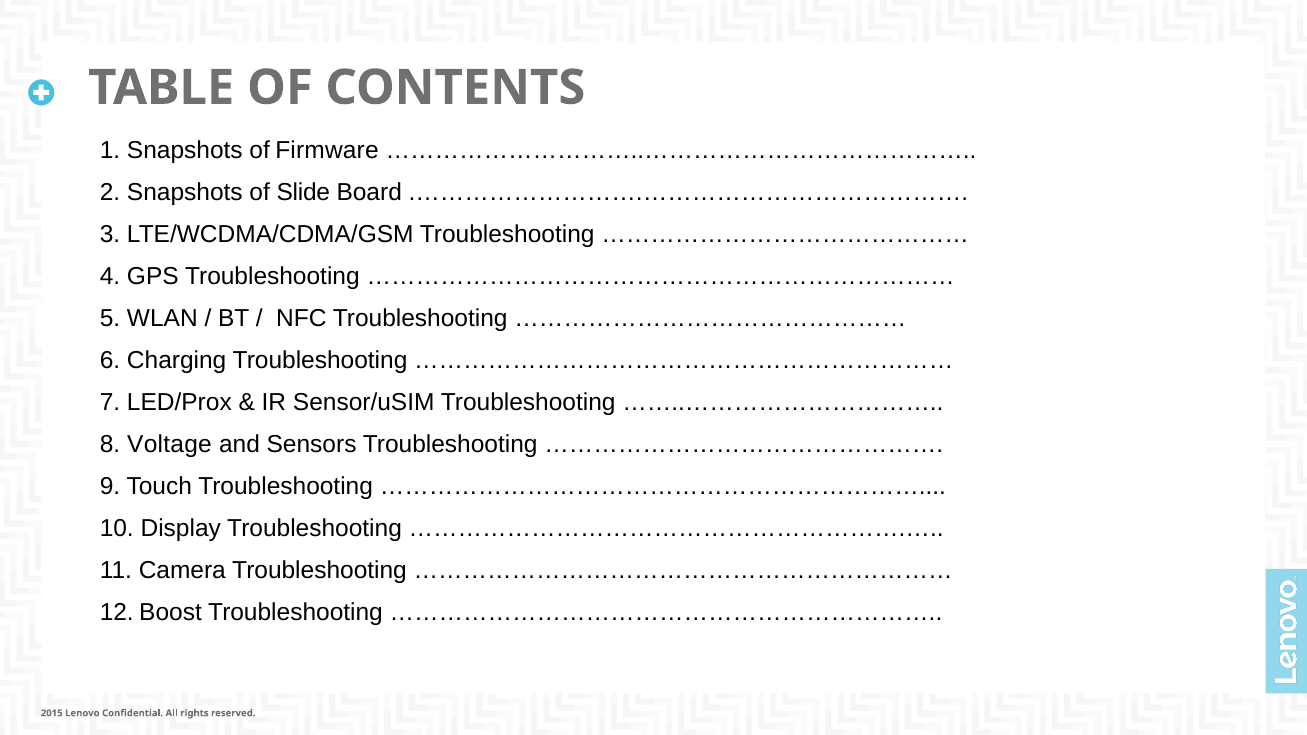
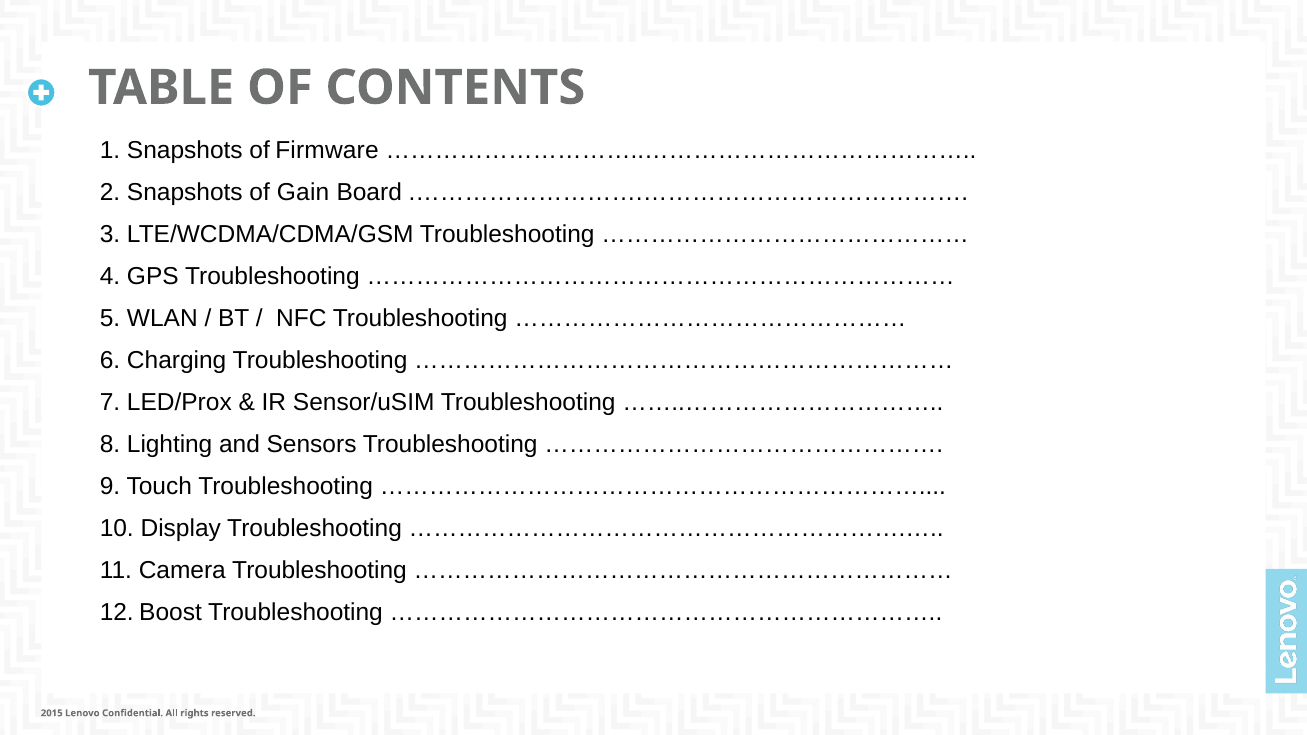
Slide: Slide -> Gain (303, 192)
Voltage: Voltage -> Lighting (170, 444)
